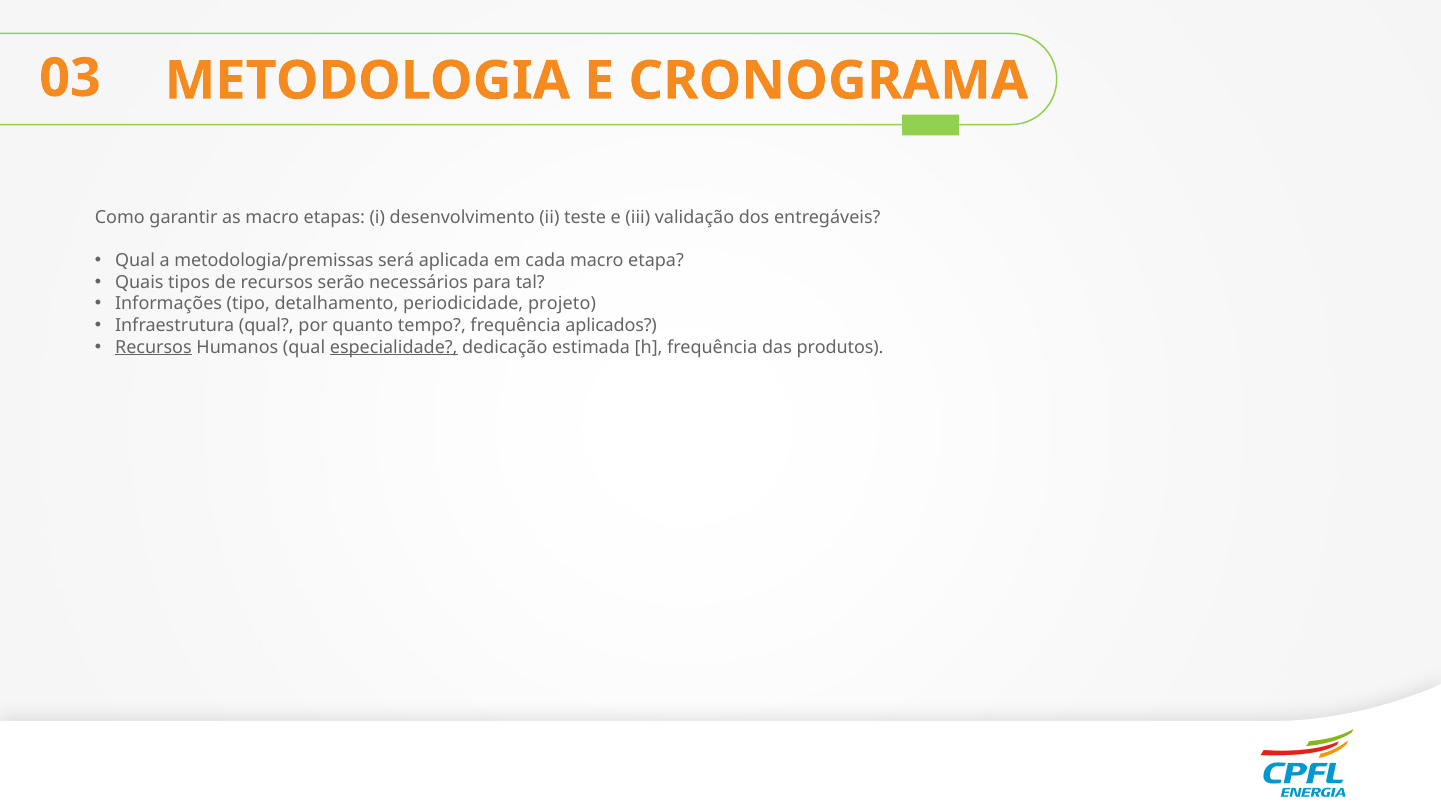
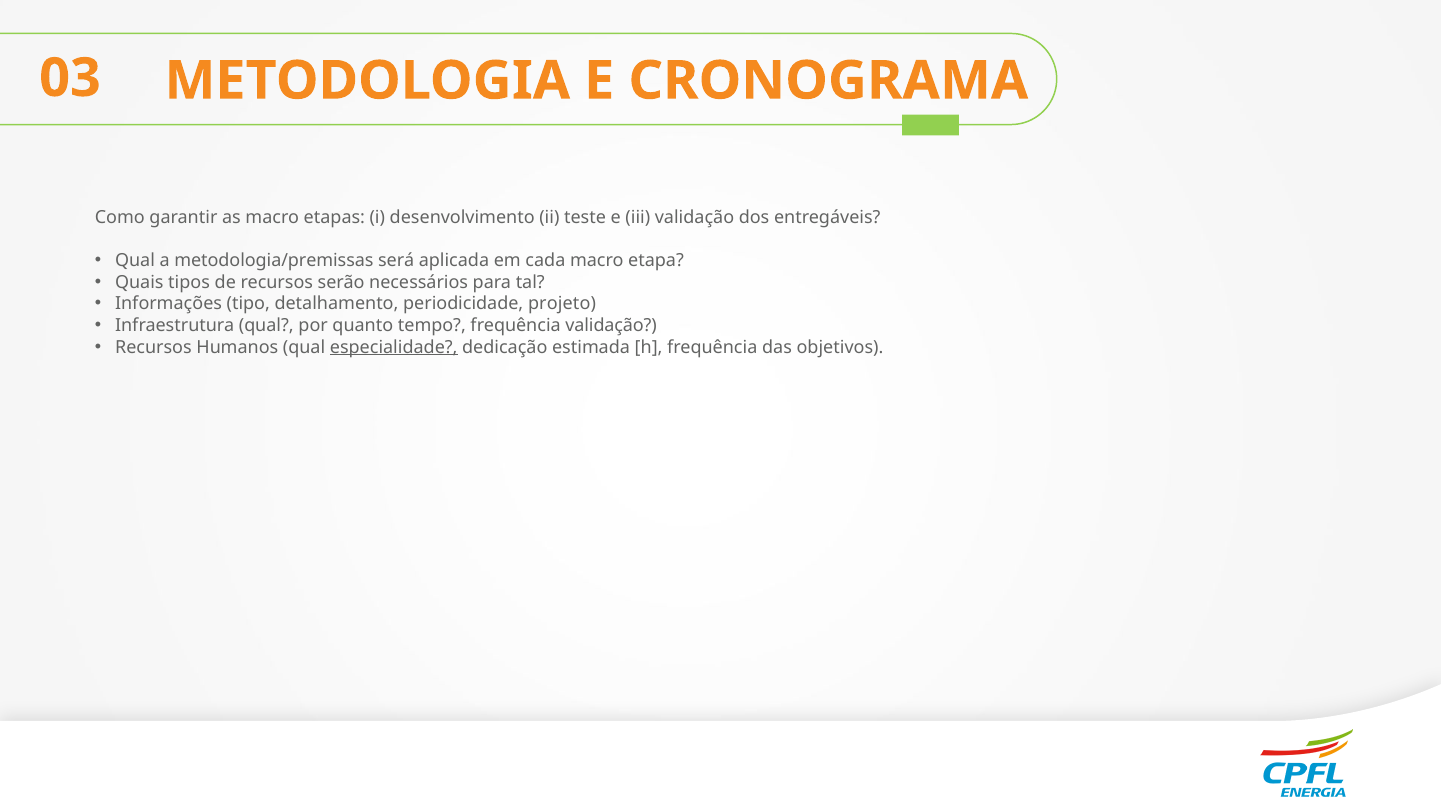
frequência aplicados: aplicados -> validação (611, 325)
Recursos underline: present -> none (153, 347)
produtos: produtos -> objetivos (840, 347)
